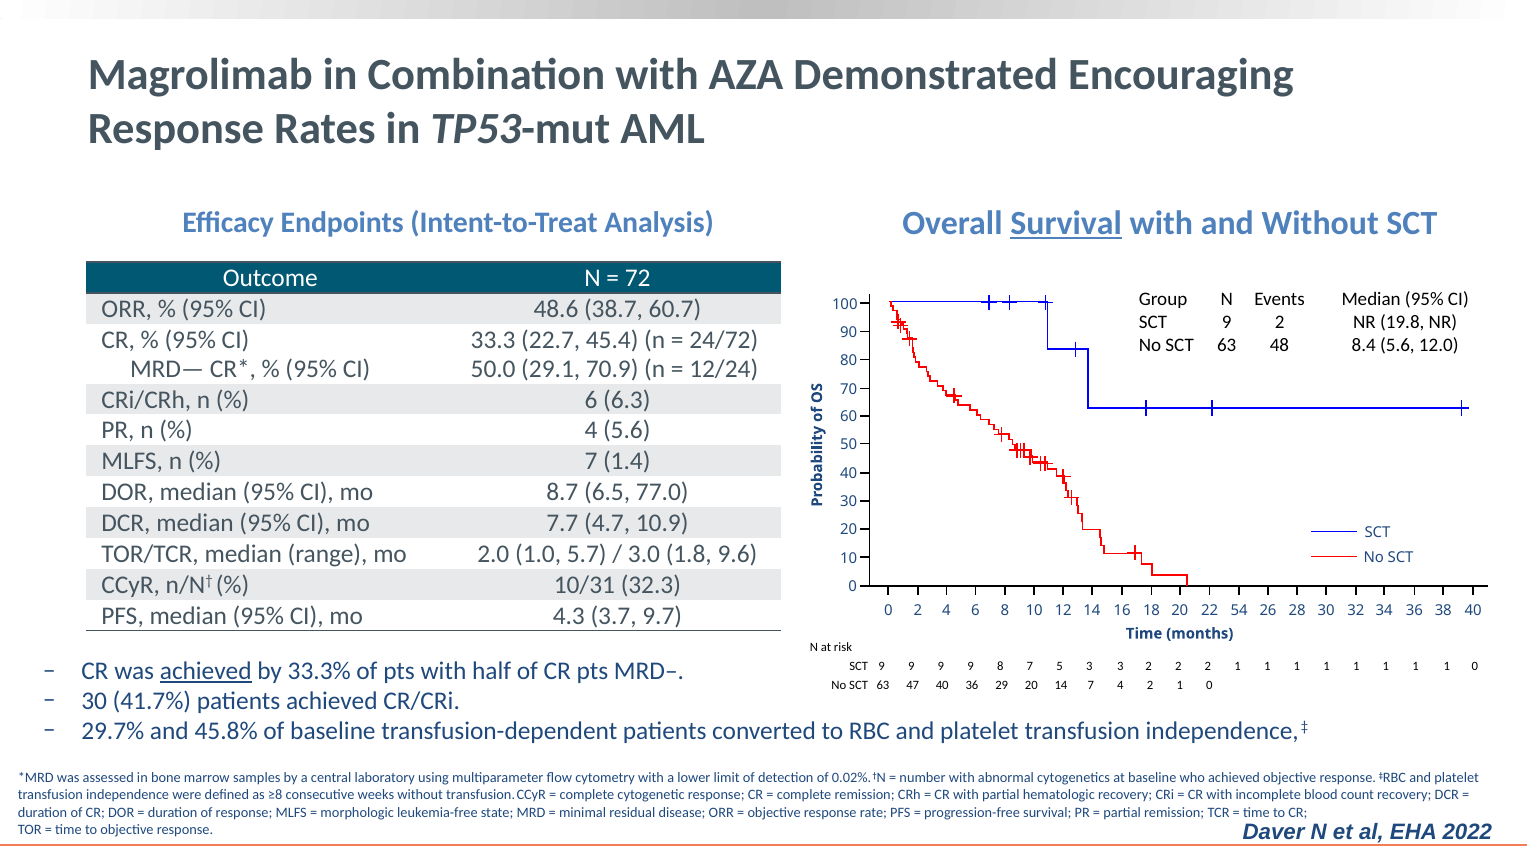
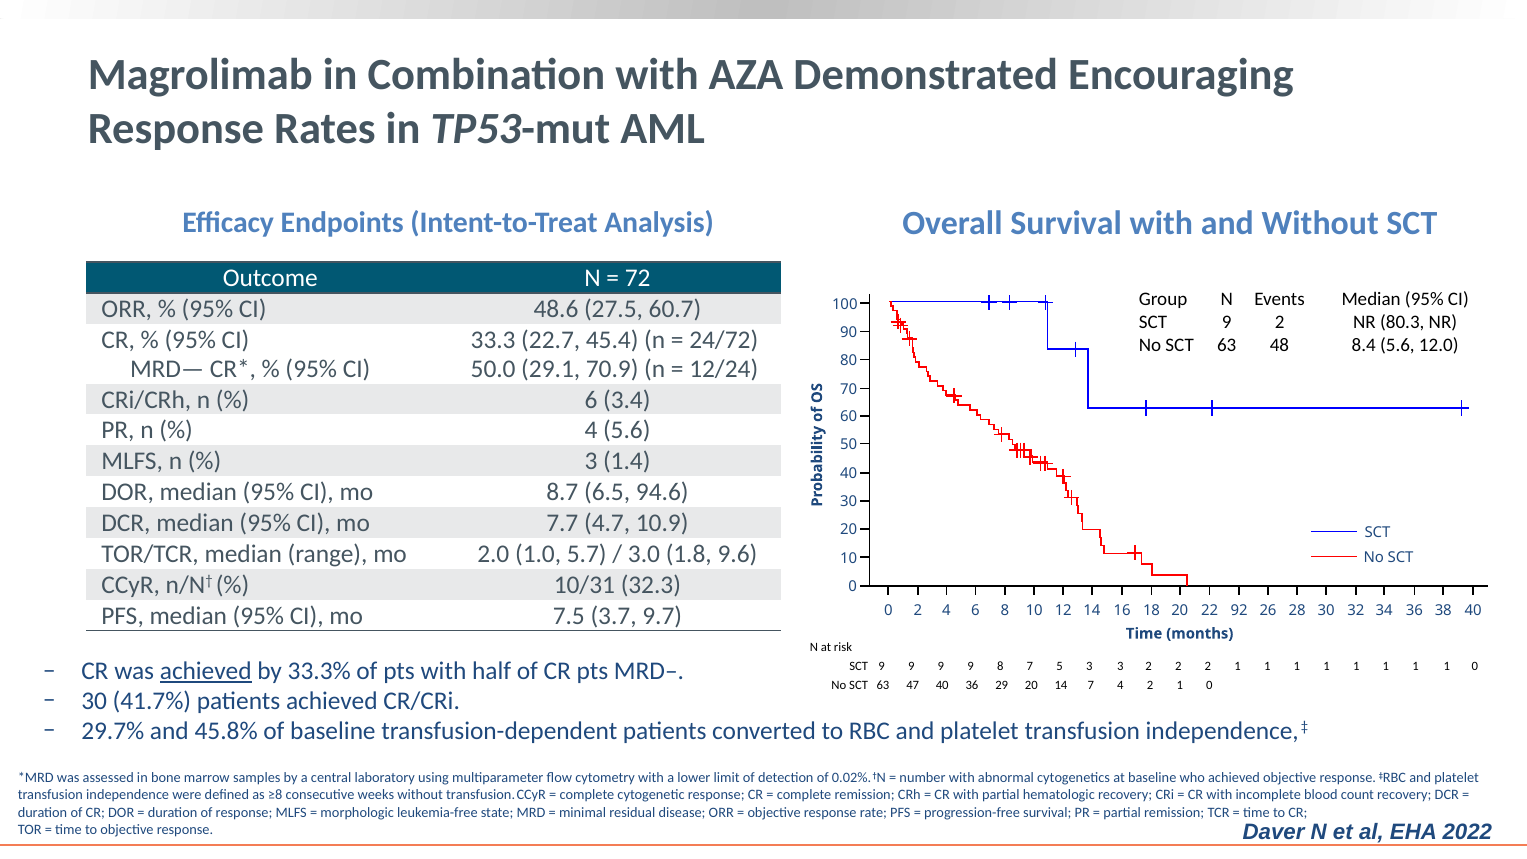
Survival underline: present -> none (1066, 224)
38.7: 38.7 -> 27.5 (614, 309)
19.8: 19.8 -> 80.3 (1402, 322)
6.3: 6.3 -> 3.4 (627, 400)
7: 7 -> 3 (591, 461)
77.0: 77.0 -> 94.6 (662, 492)
4.3: 4.3 -> 7.5 (569, 616)
54: 54 -> 92 (1239, 610)
